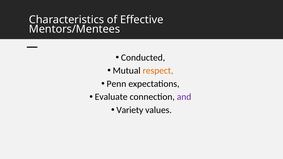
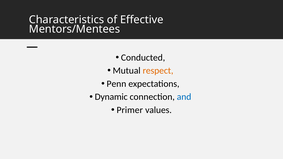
Evaluate: Evaluate -> Dynamic (111, 97)
and colour: purple -> blue (184, 97)
Variety: Variety -> Primer (130, 110)
